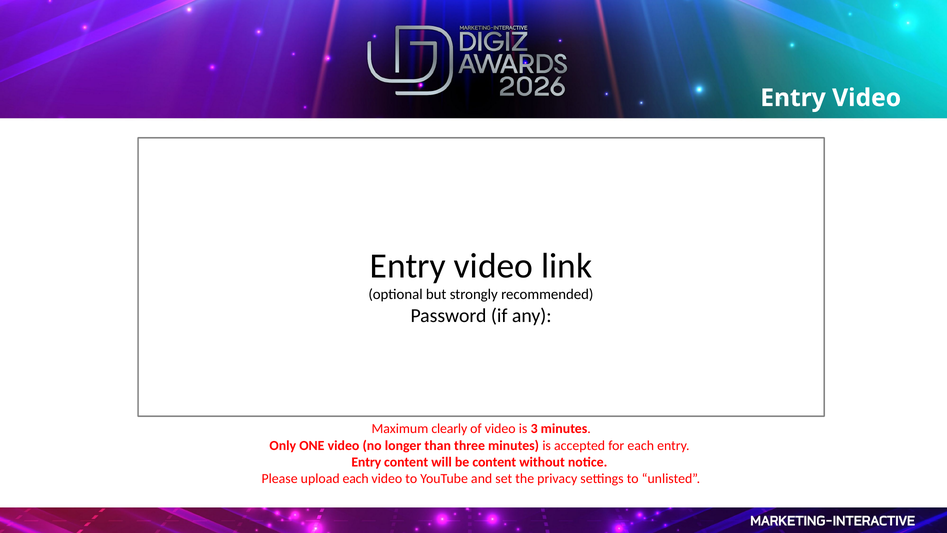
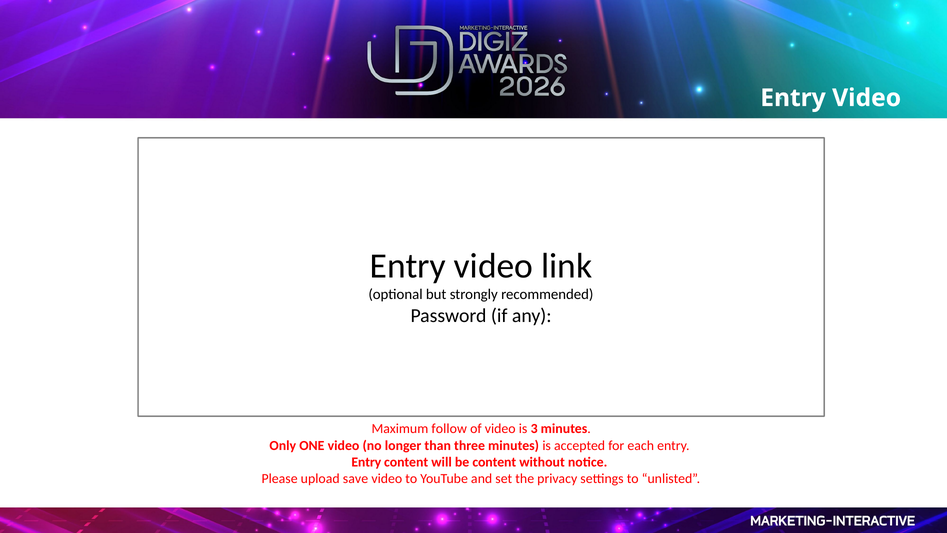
clearly: clearly -> follow (449, 429)
upload each: each -> save (355, 478)
